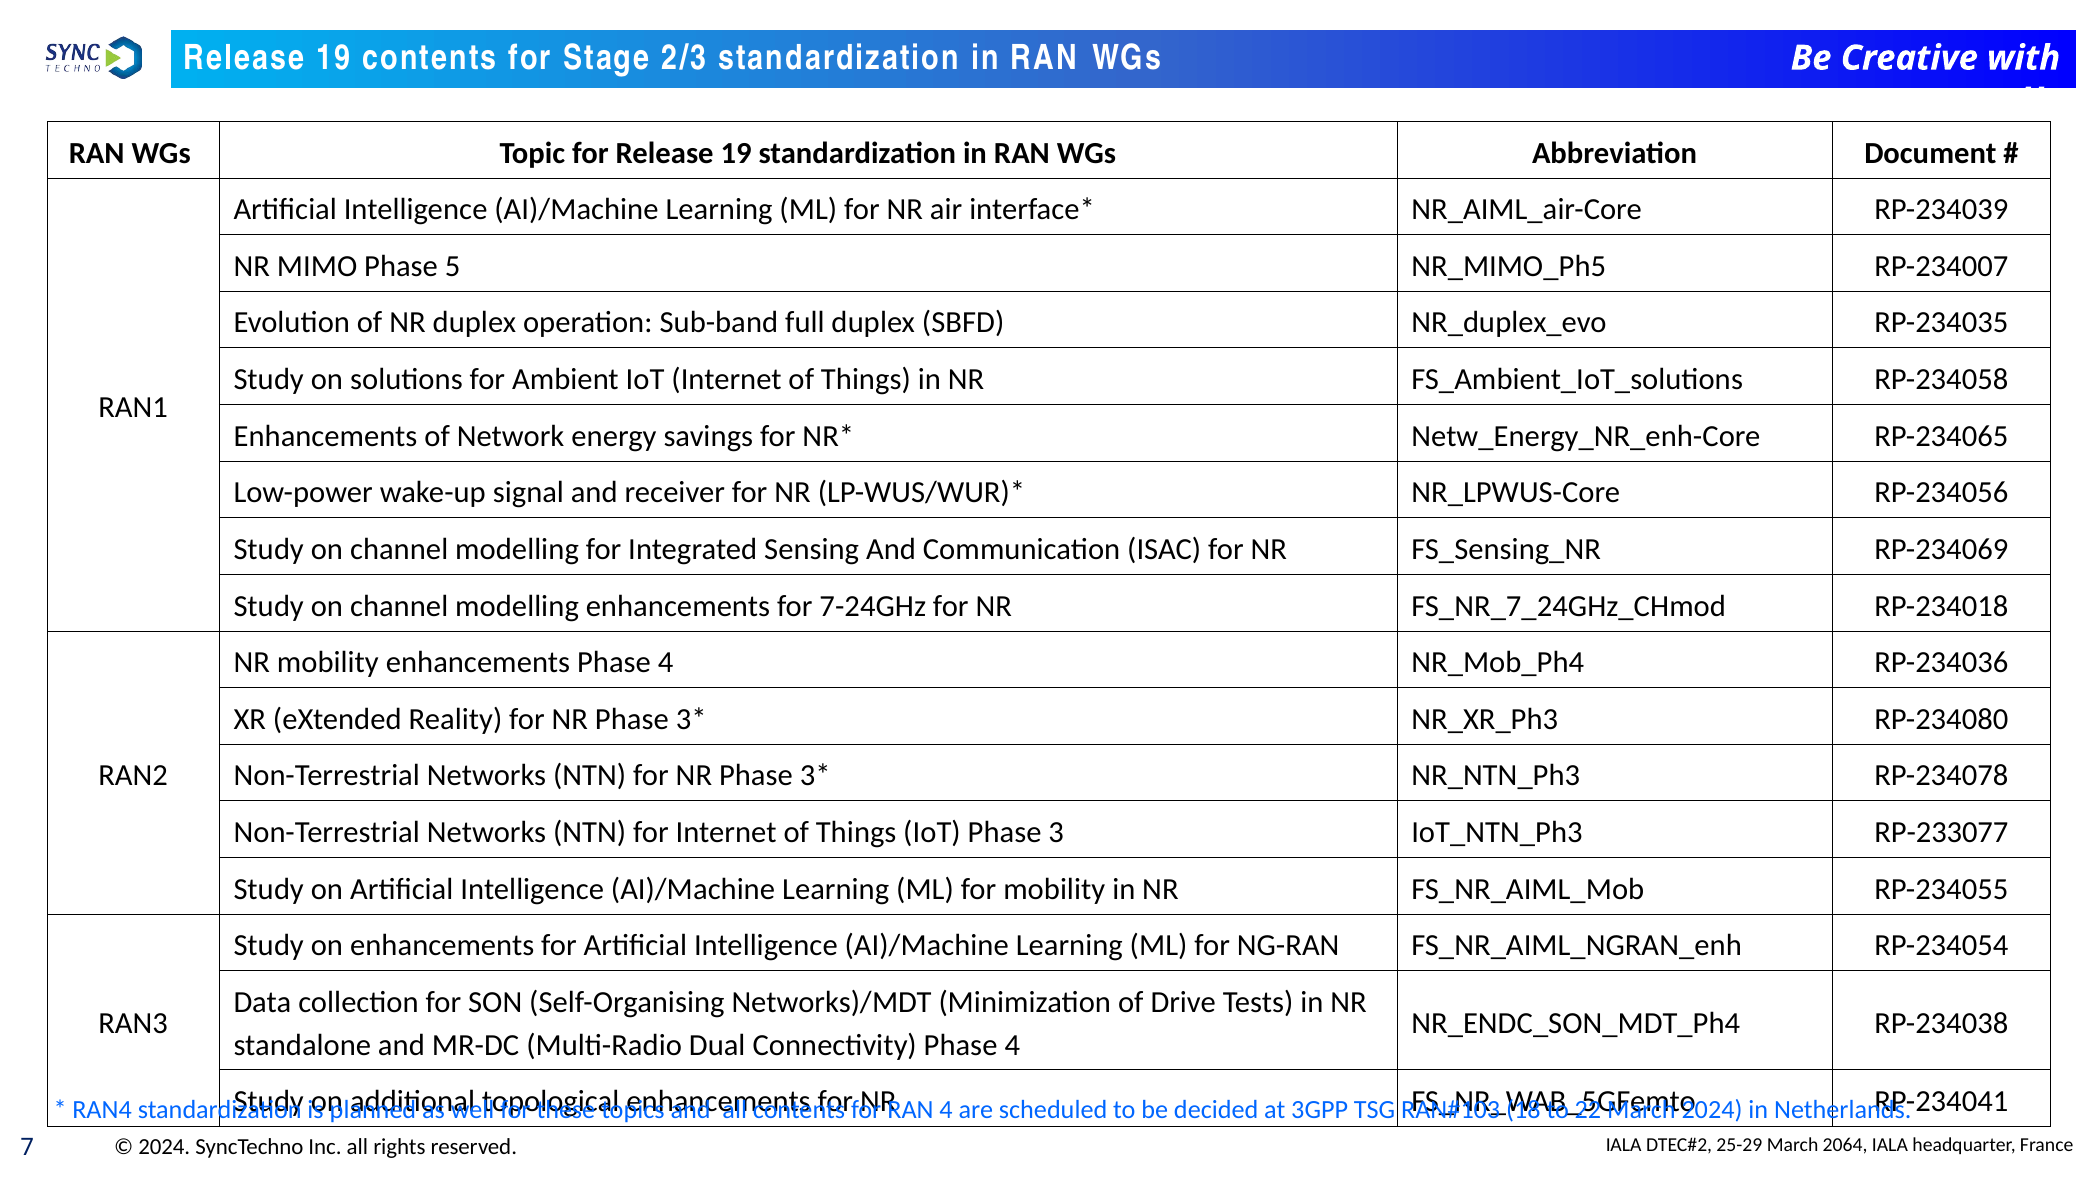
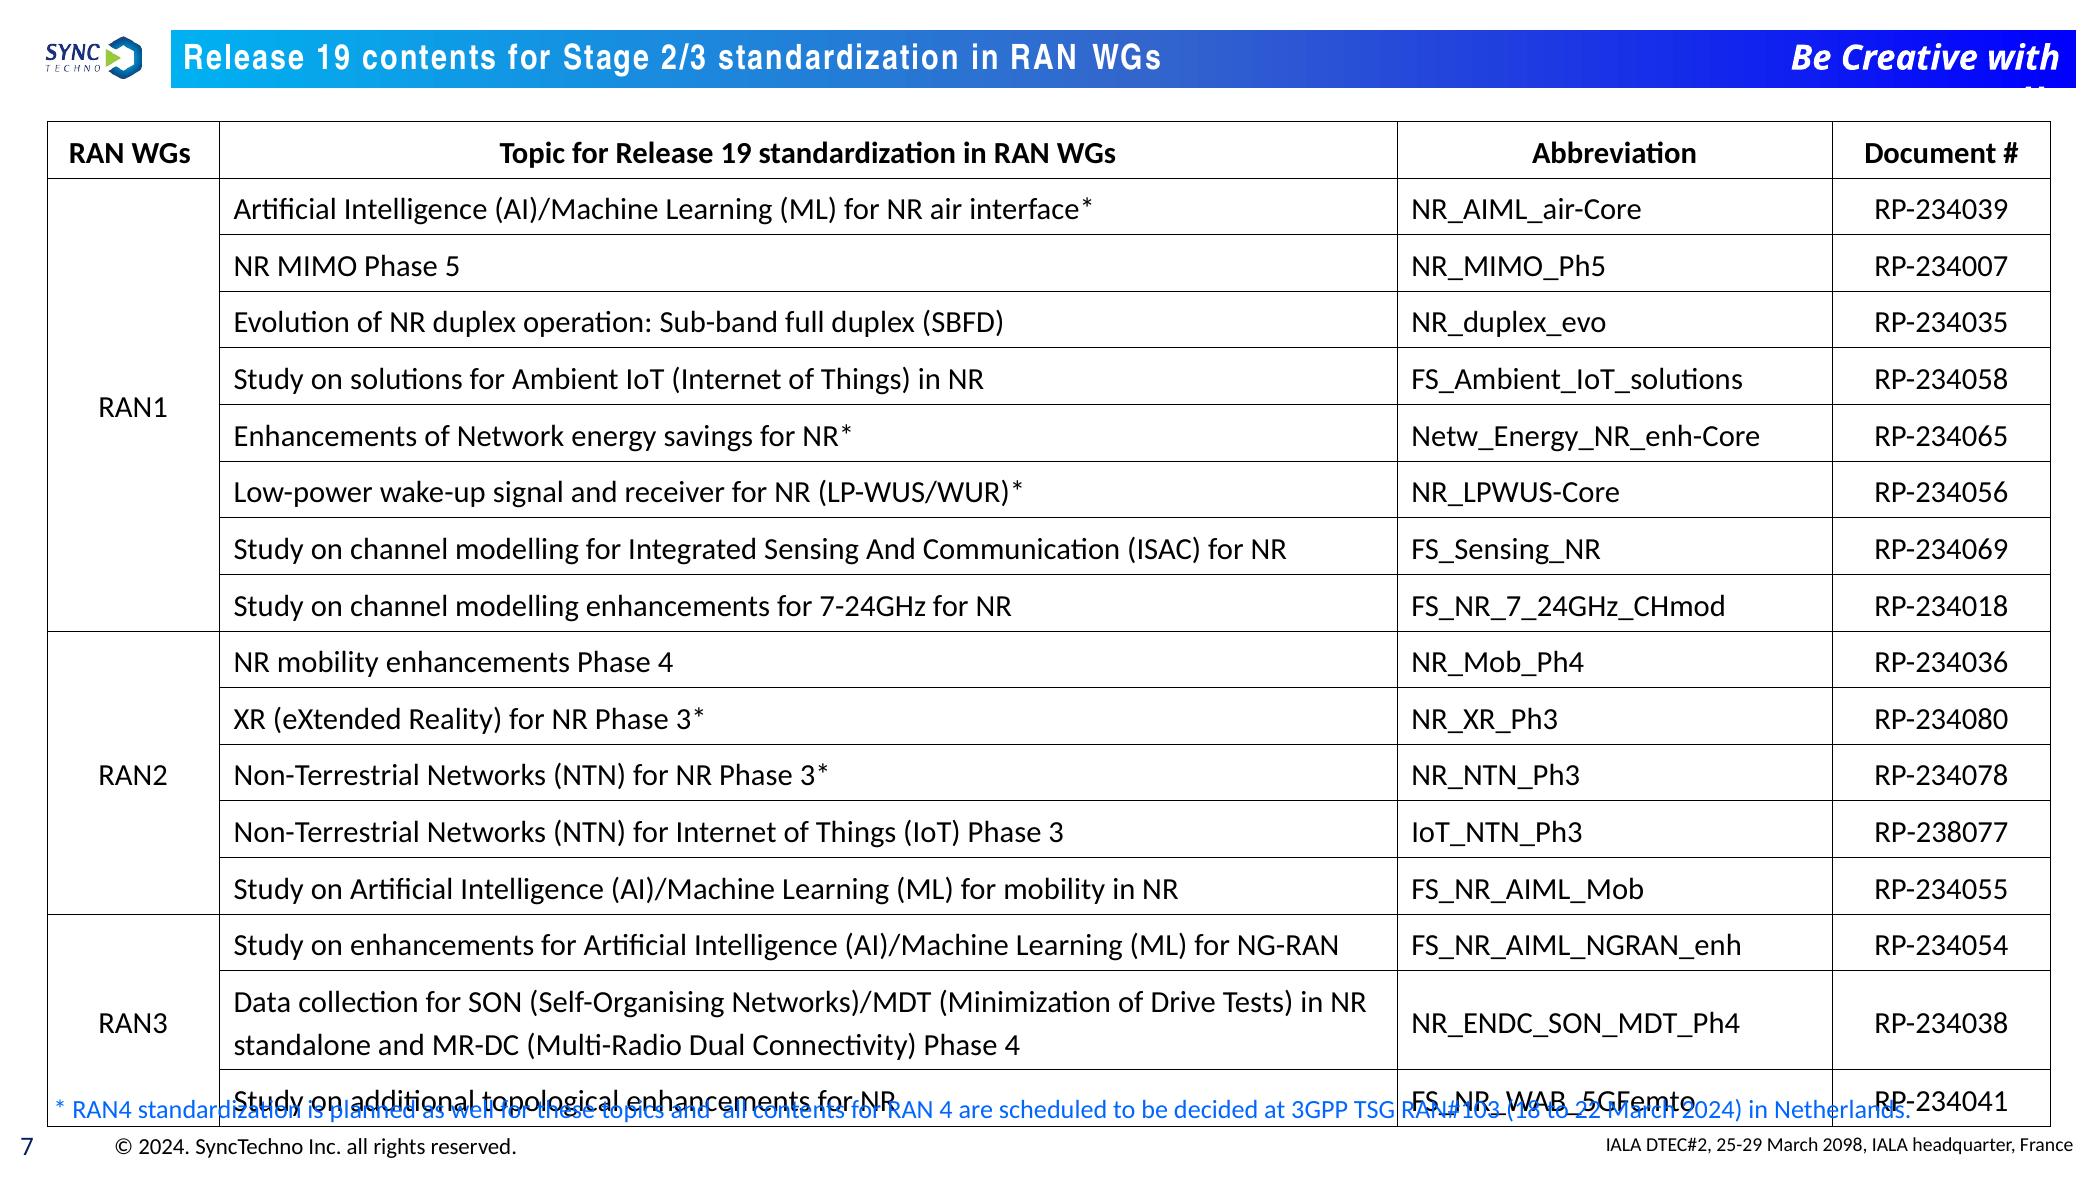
RP-233077: RP-233077 -> RP-238077 (1941, 832)
2064: 2064 -> 2098 (1845, 1145)
